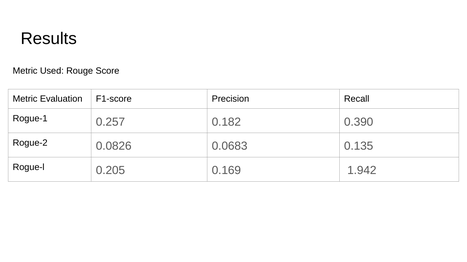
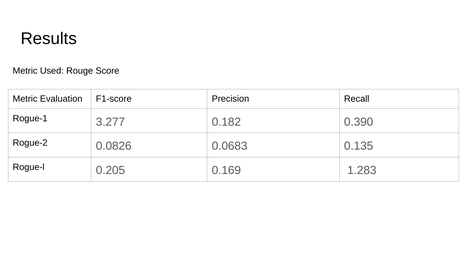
0.257: 0.257 -> 3.277 (110, 122)
1.942: 1.942 -> 1.283 (362, 171)
